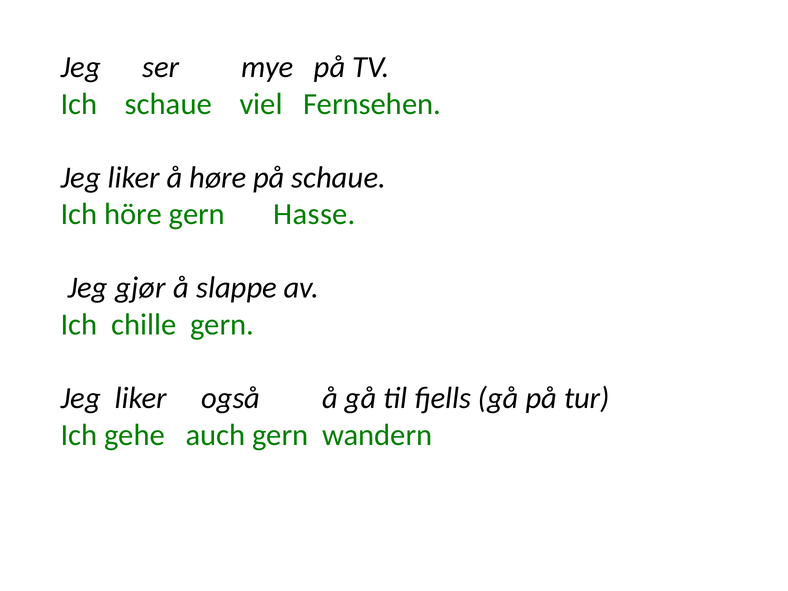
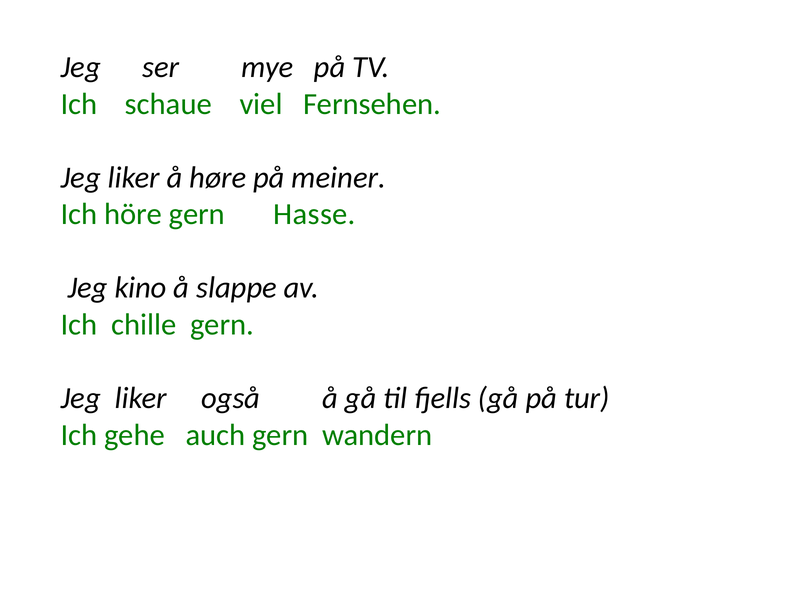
på schaue: schaue -> meiner (339, 177)
gjør: gjør -> kino (141, 288)
